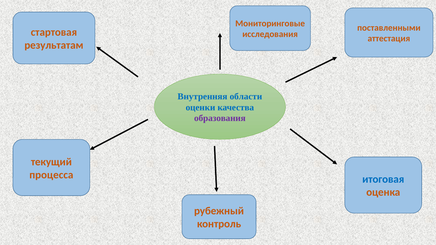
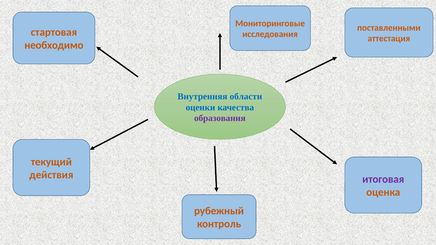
результатам: результатам -> необходимо (54, 45)
процесса: процесса -> действия (51, 175)
итоговая colour: blue -> purple (383, 179)
